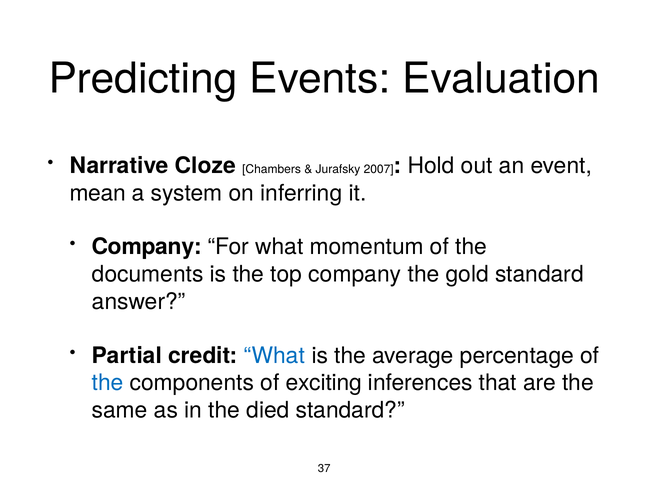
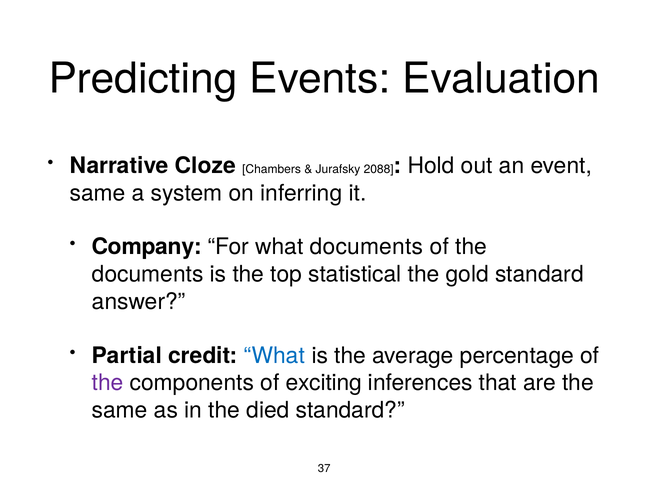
2007: 2007 -> 2088 (379, 169)
mean: mean -> same (98, 193)
what momentum: momentum -> documents (367, 247)
top company: company -> statistical (355, 275)
the colour: blue -> purple (108, 383)
